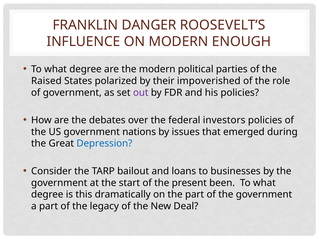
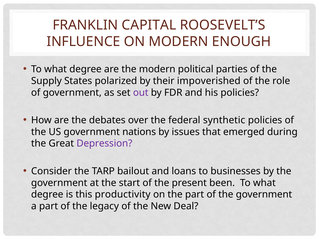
DANGER: DANGER -> CAPITAL (149, 25)
Raised: Raised -> Supply (46, 81)
investors: investors -> synthetic (224, 120)
Depression colour: blue -> purple (104, 144)
dramatically: dramatically -> productivity (123, 195)
